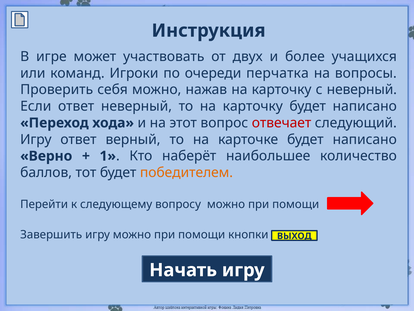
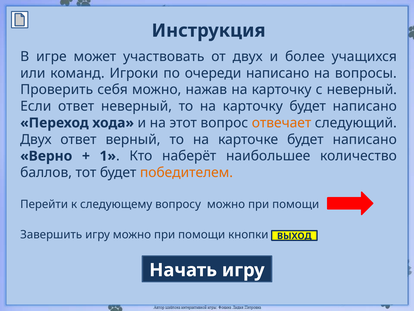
очереди перчатка: перчатка -> написано (278, 73)
отвечает colour: red -> orange (282, 123)
Игру: Игру -> Двух (36, 139)
